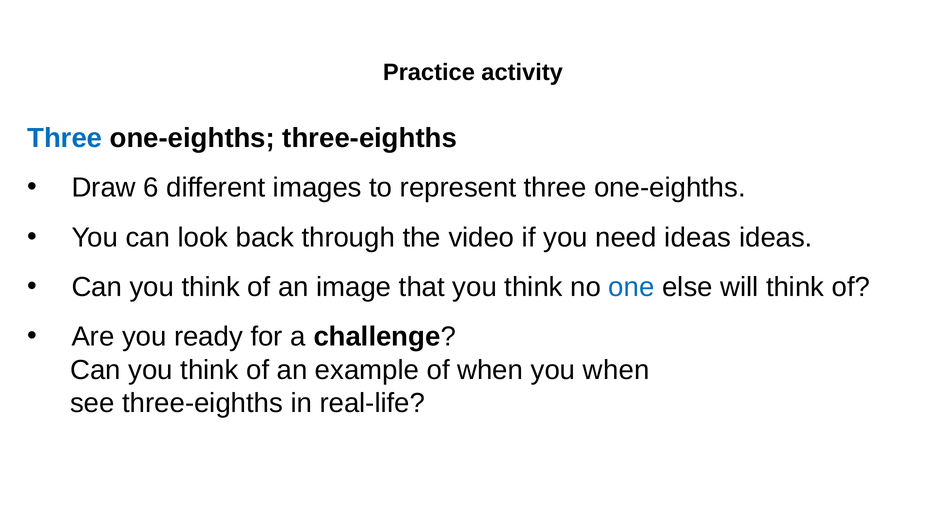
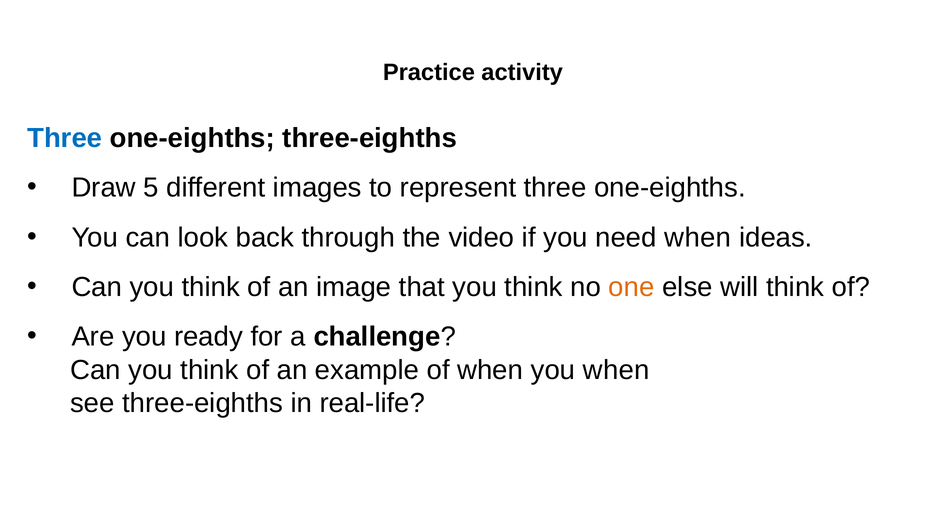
6: 6 -> 5 (151, 188)
need ideas: ideas -> when (698, 238)
one colour: blue -> orange (631, 287)
